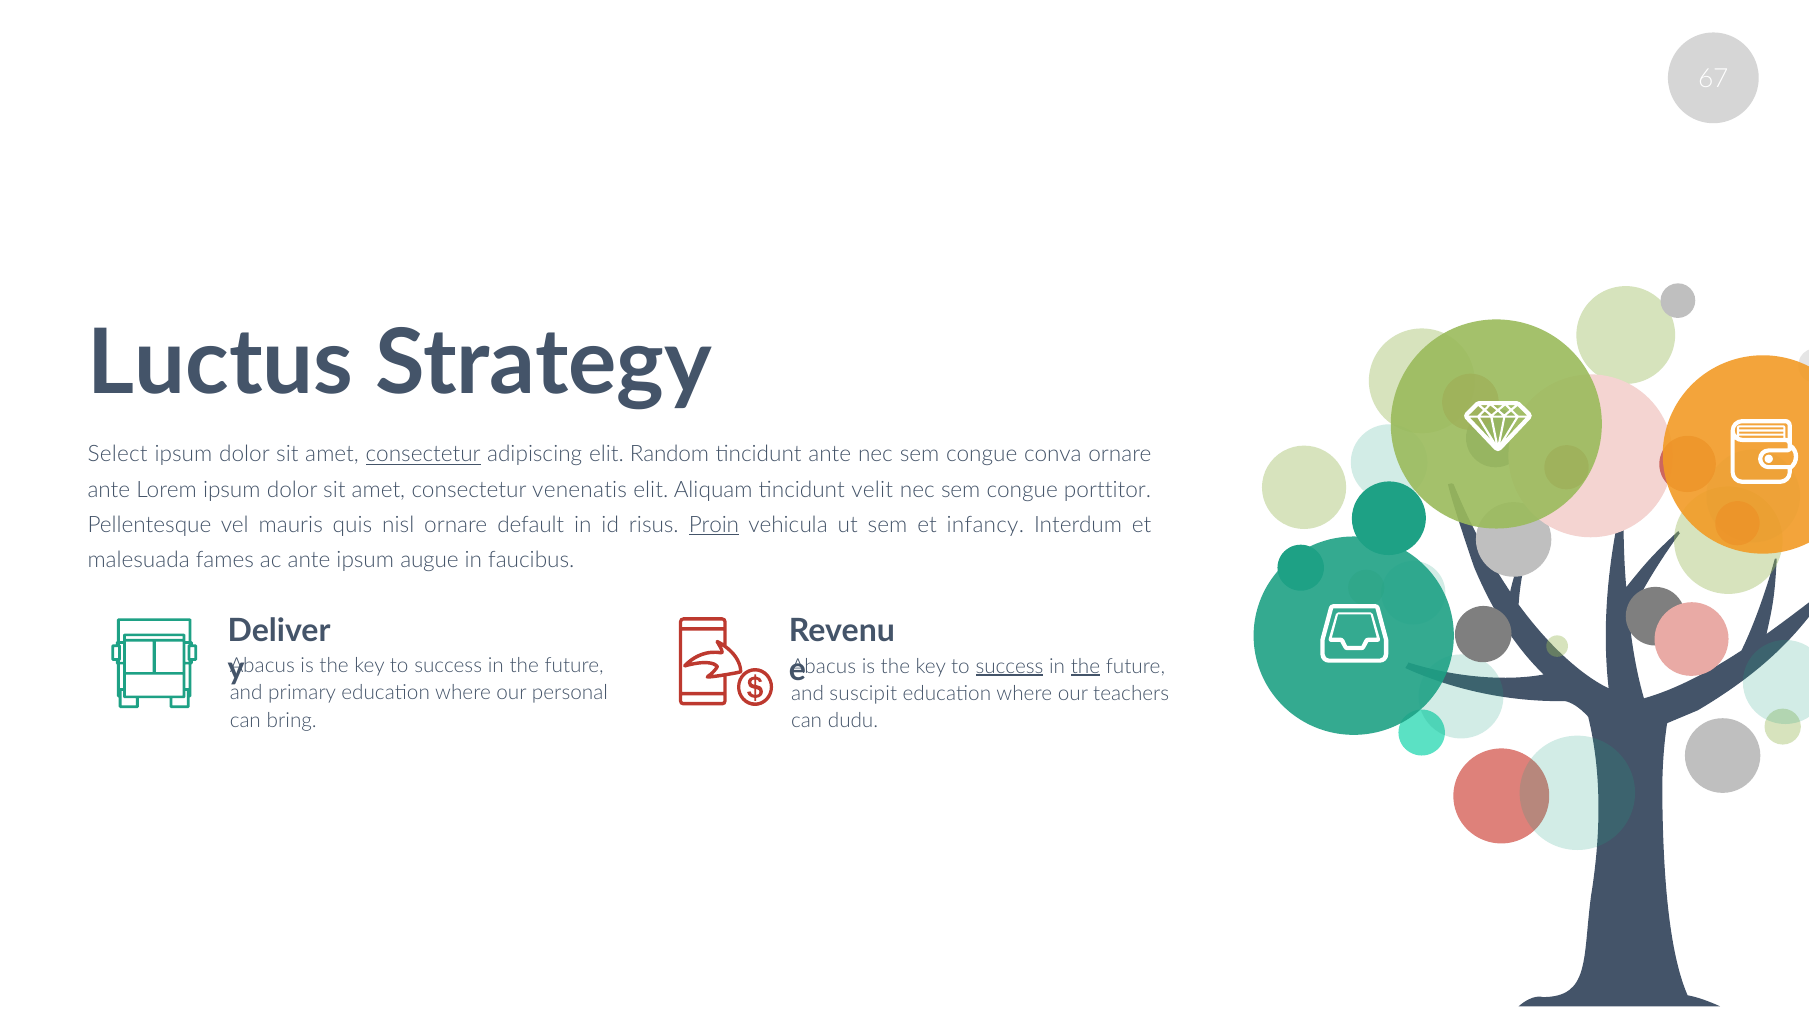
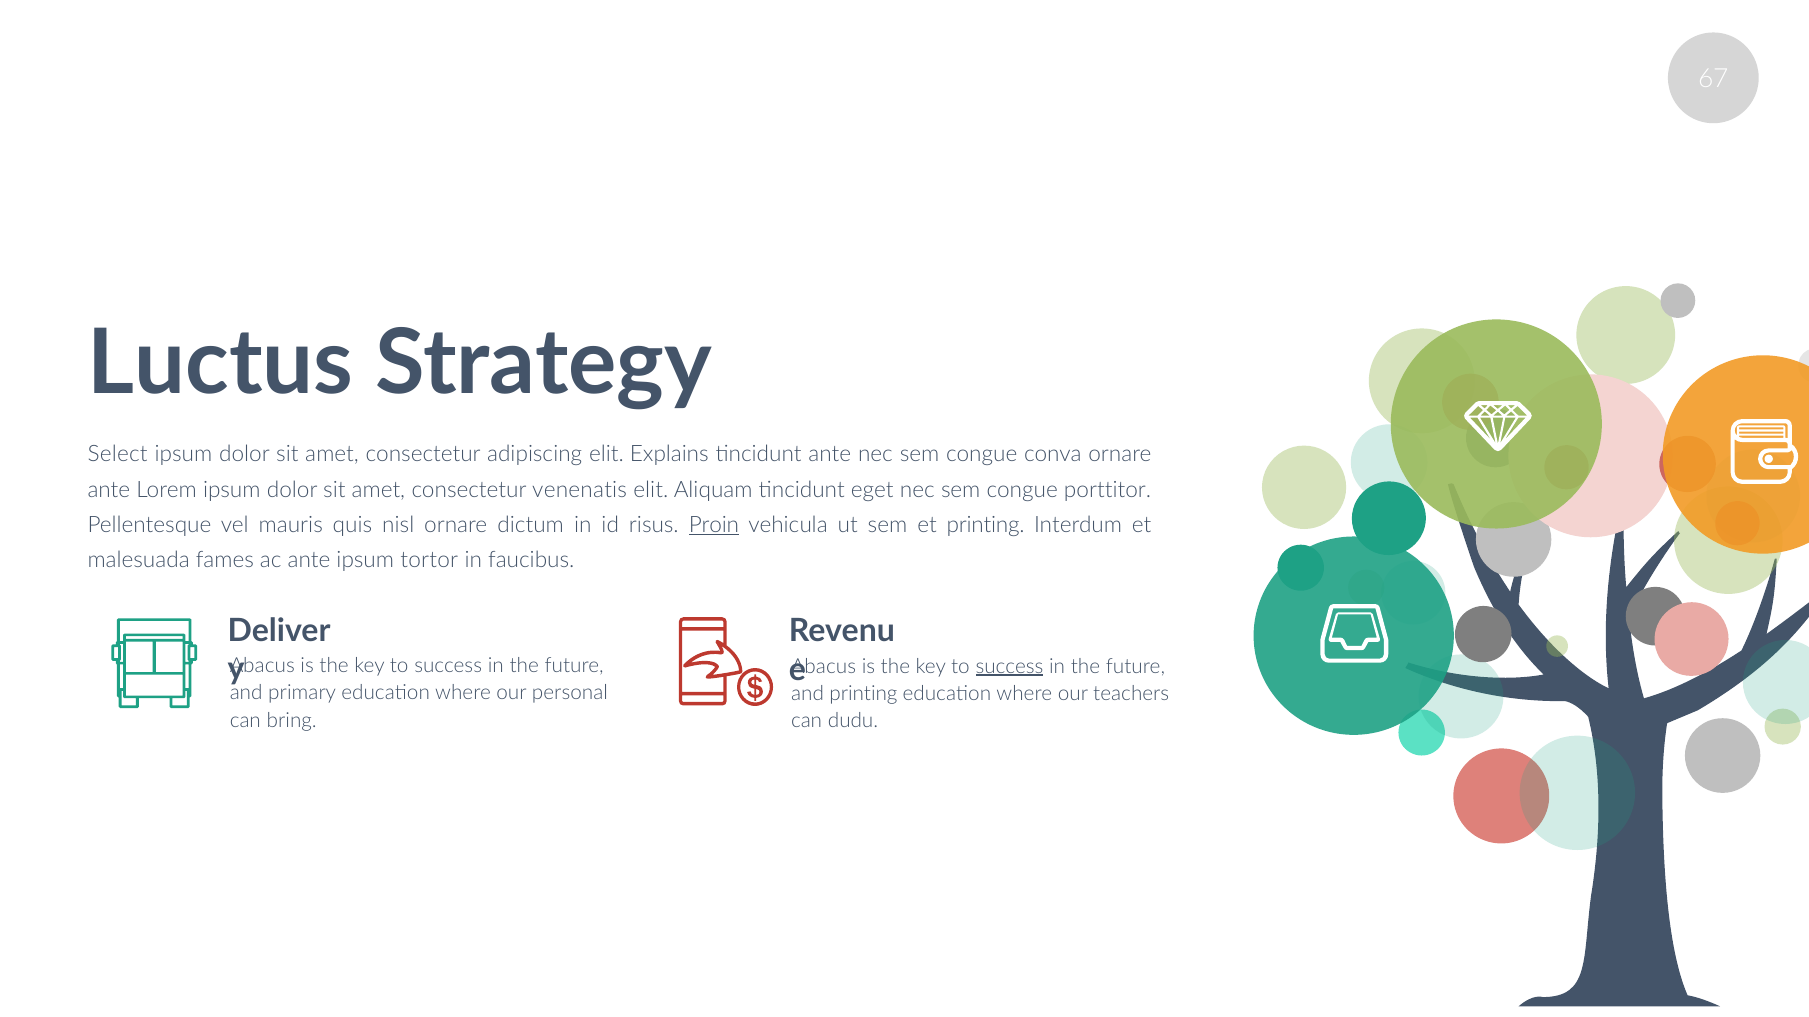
consectetur underline: present -> none (423, 455)
Random: Random -> Explains (669, 455)
velit: velit -> eget (872, 490)
default: default -> dictum (531, 525)
et infancy: infancy -> printing (986, 525)
augue: augue -> tortor (429, 561)
the underline: present -> none (1086, 667)
and suscipit: suscipit -> printing (863, 694)
